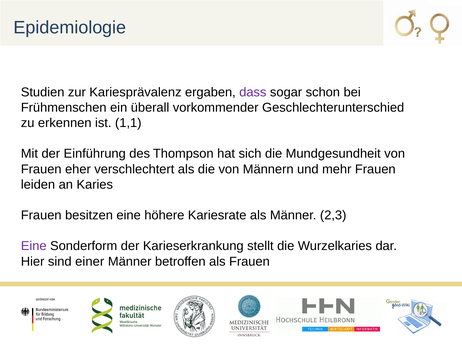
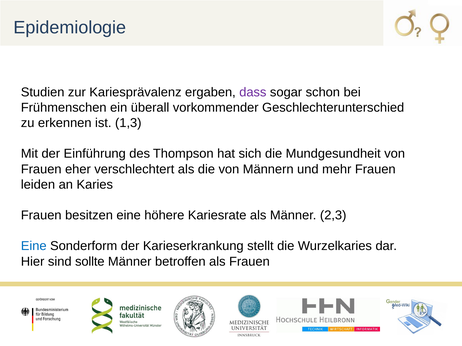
1,1: 1,1 -> 1,3 (128, 123)
Eine colour: purple -> blue (34, 246)
einer: einer -> sollte (90, 262)
